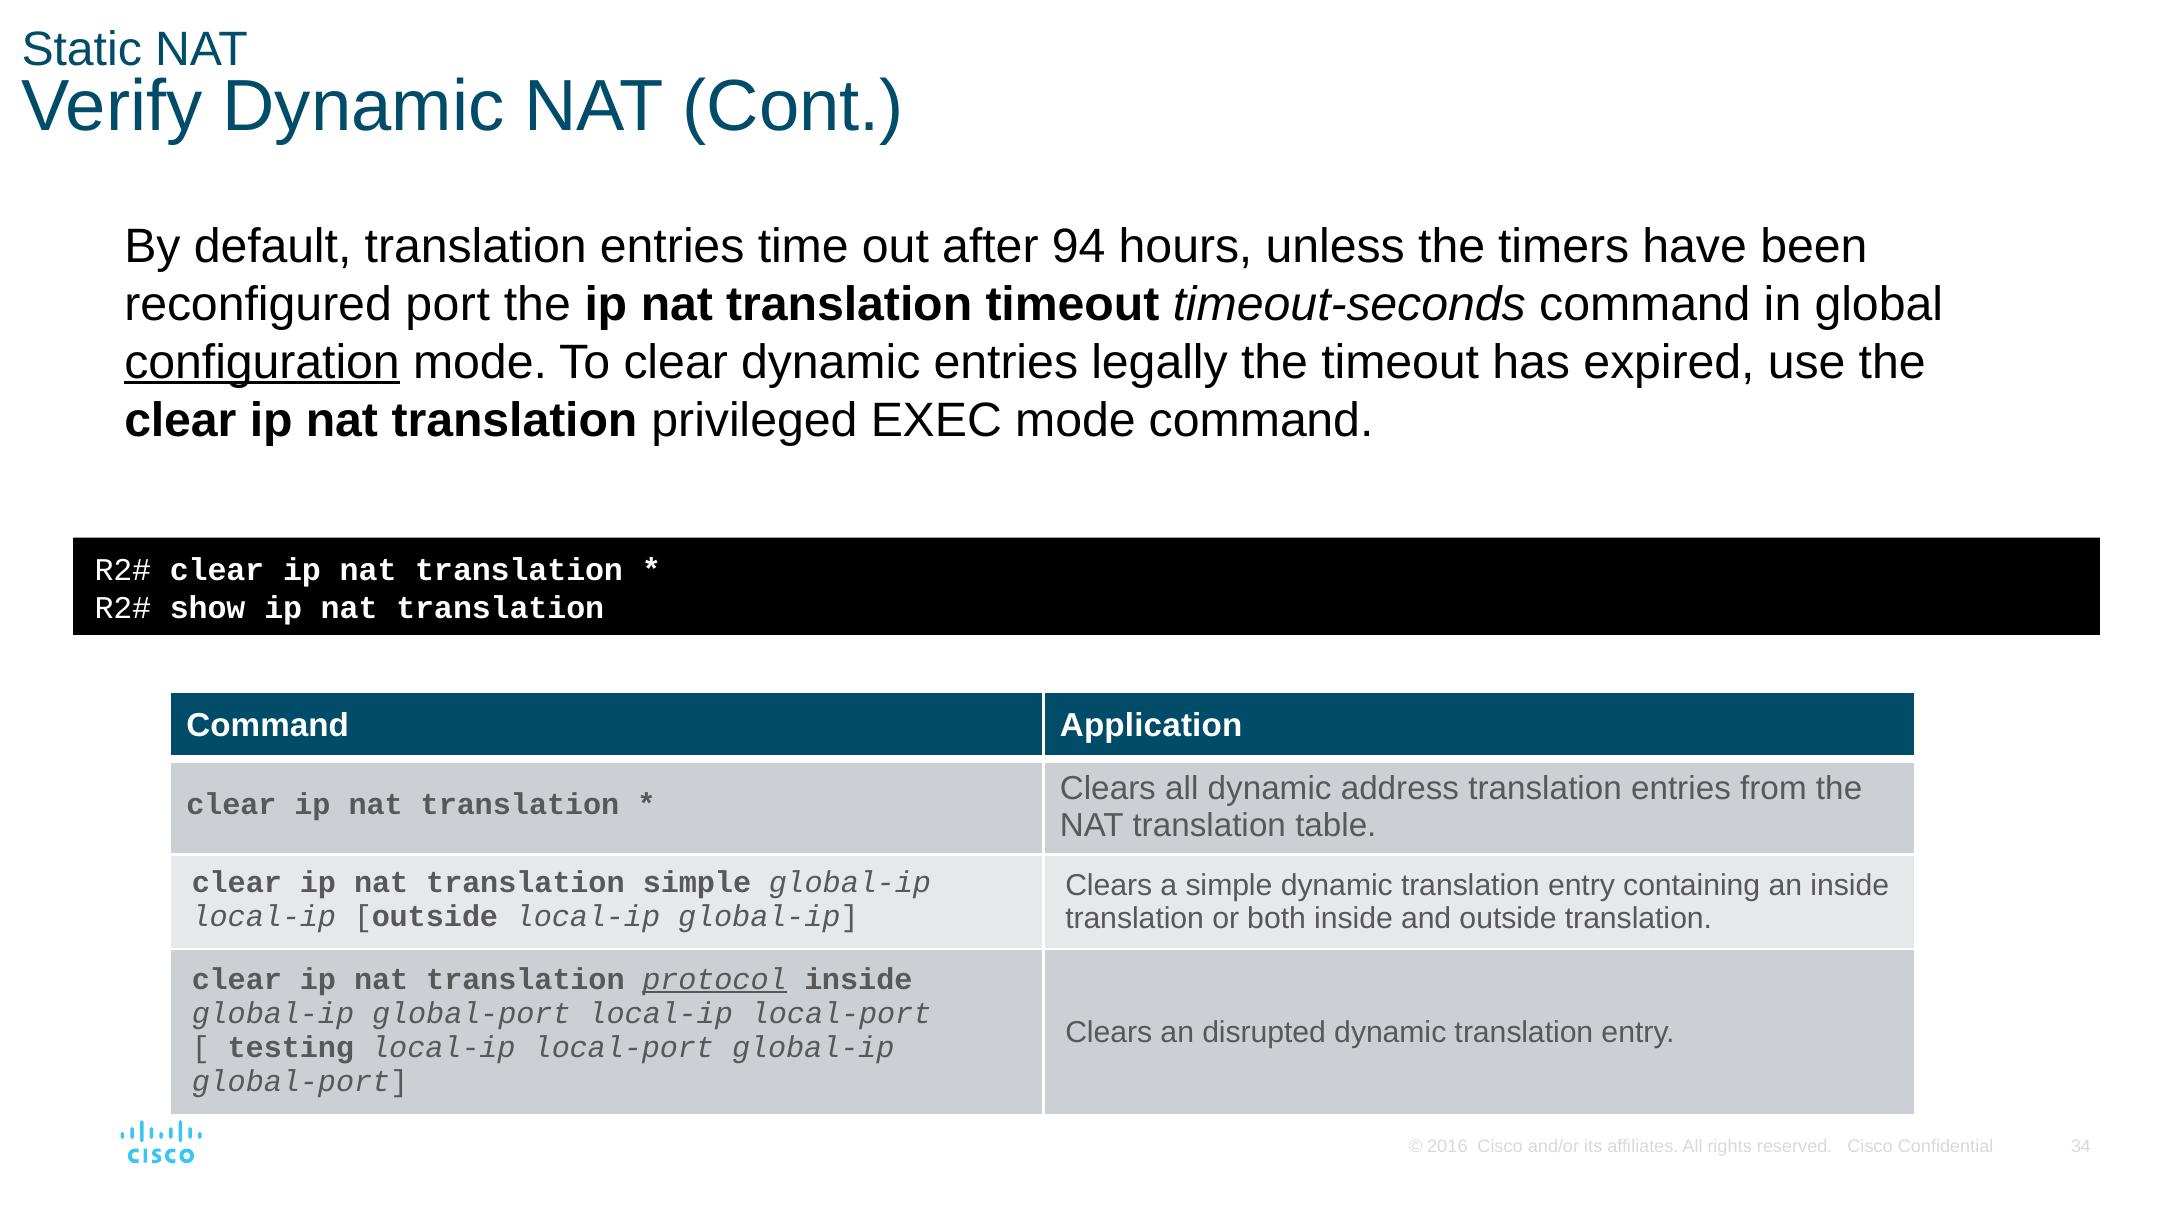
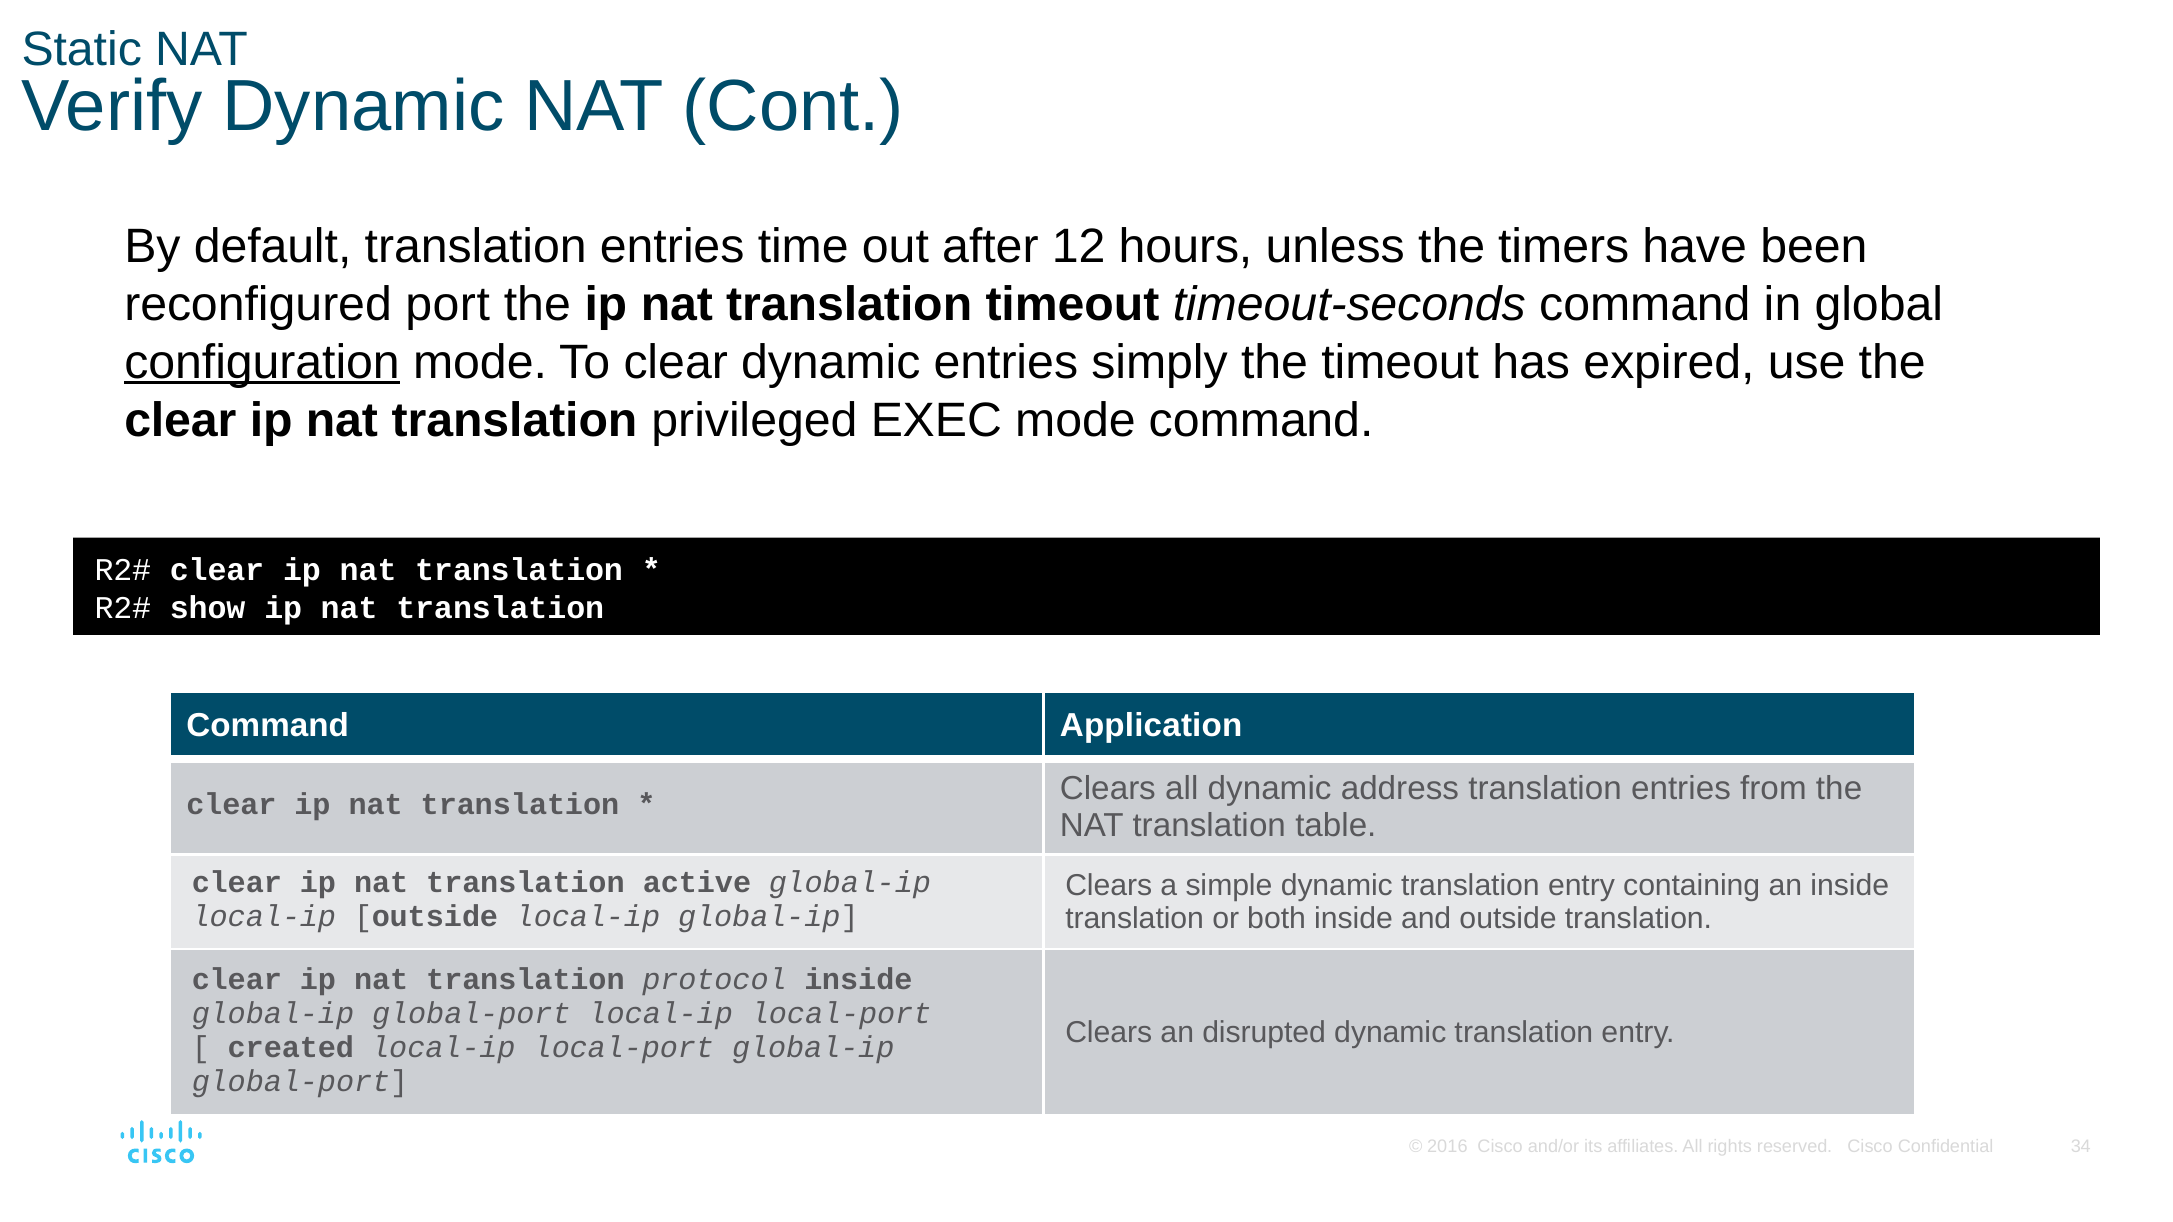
94: 94 -> 12 (1079, 246)
legally: legally -> simply (1160, 362)
translation simple: simple -> active (697, 883)
protocol underline: present -> none (715, 980)
testing: testing -> created (291, 1048)
